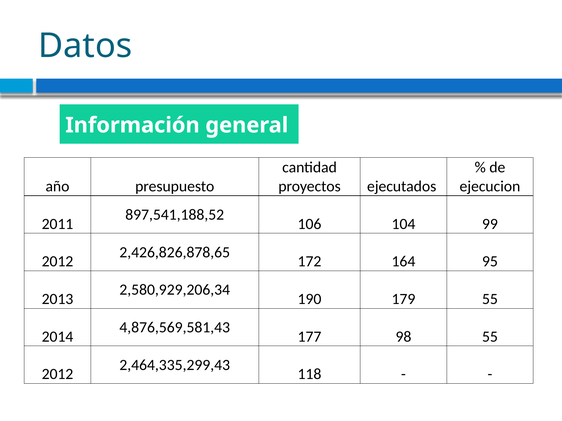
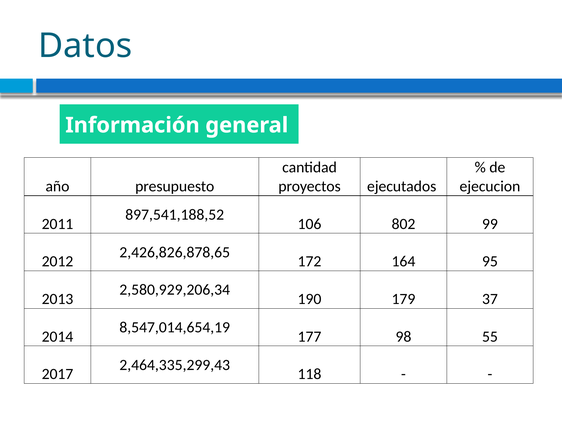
104: 104 -> 802 (403, 224)
179 55: 55 -> 37 (490, 299)
4,876,569,581,43: 4,876,569,581,43 -> 8,547,014,654,19 (175, 328)
2012: 2012 -> 2017 (57, 375)
